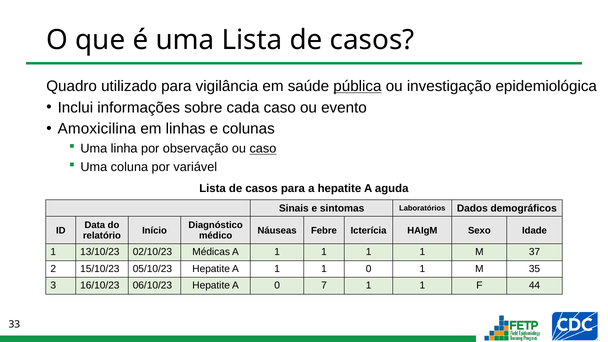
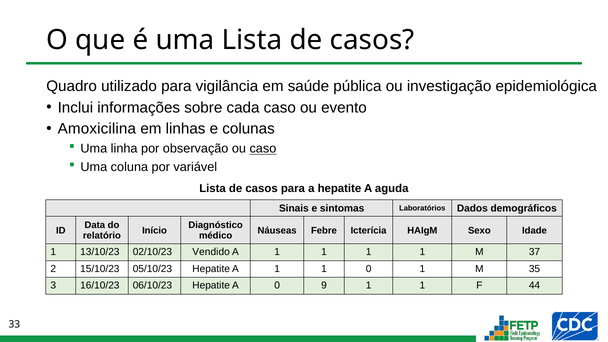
pública underline: present -> none (357, 86)
Médicas: Médicas -> Vendido (211, 252)
7: 7 -> 9 (324, 285)
